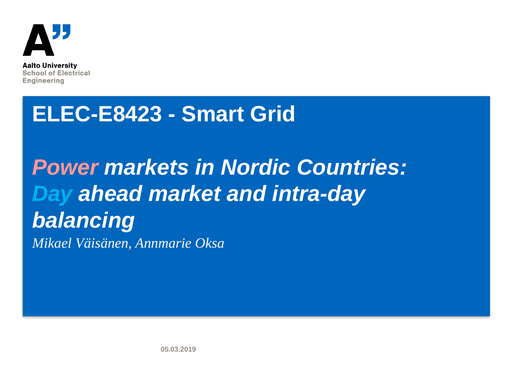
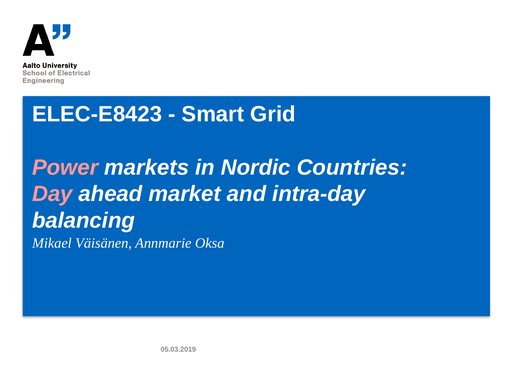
Day colour: light blue -> pink (52, 194)
